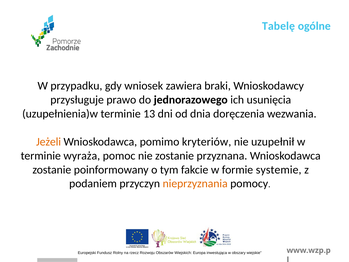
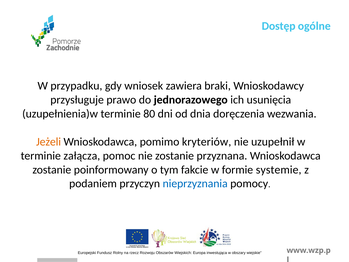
Tabelę: Tabelę -> Dostęp (279, 26)
13: 13 -> 80 (149, 114)
wyraża: wyraża -> załącza (82, 156)
nieprzyznania colour: orange -> blue (195, 183)
